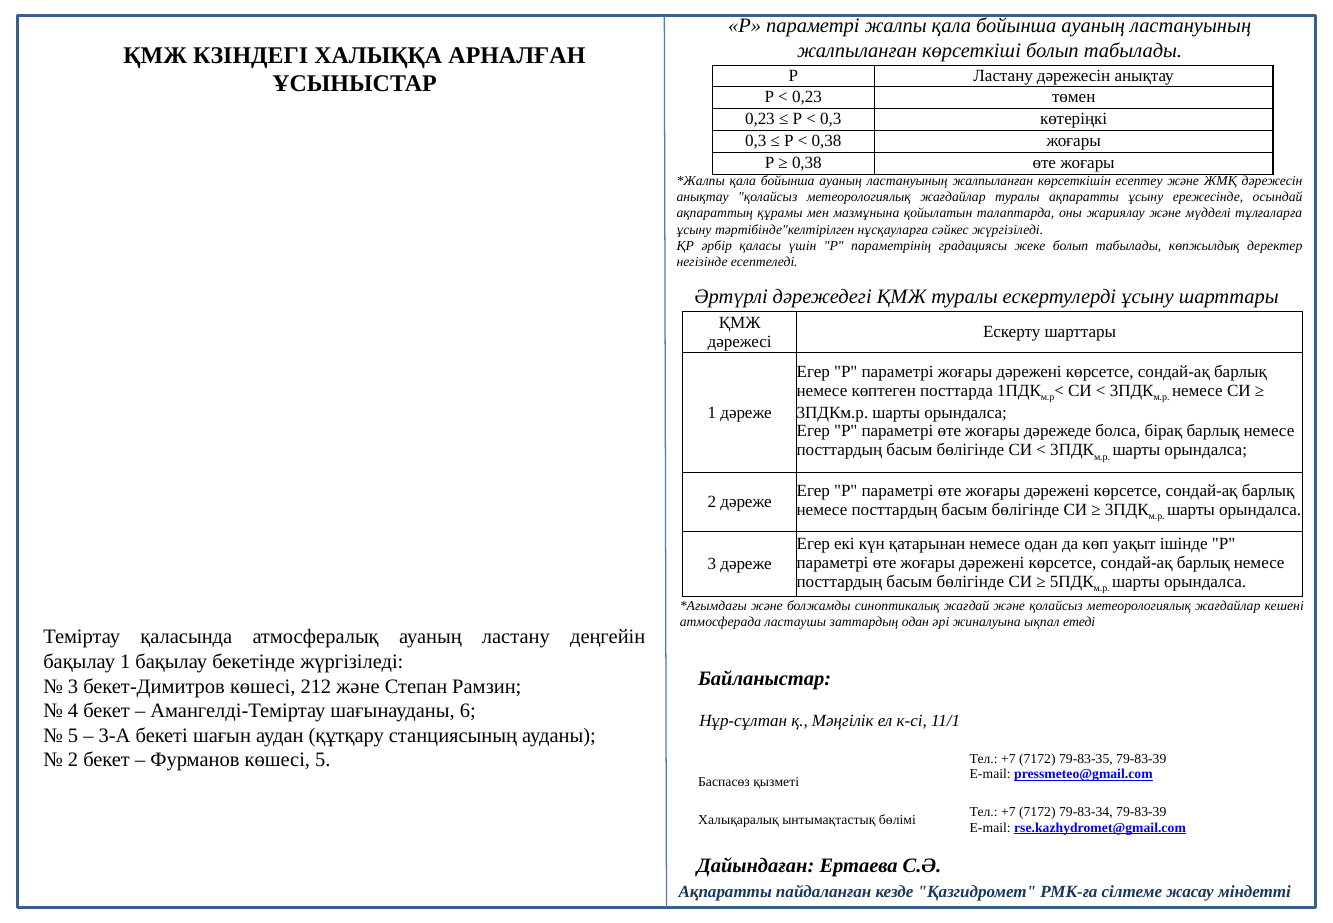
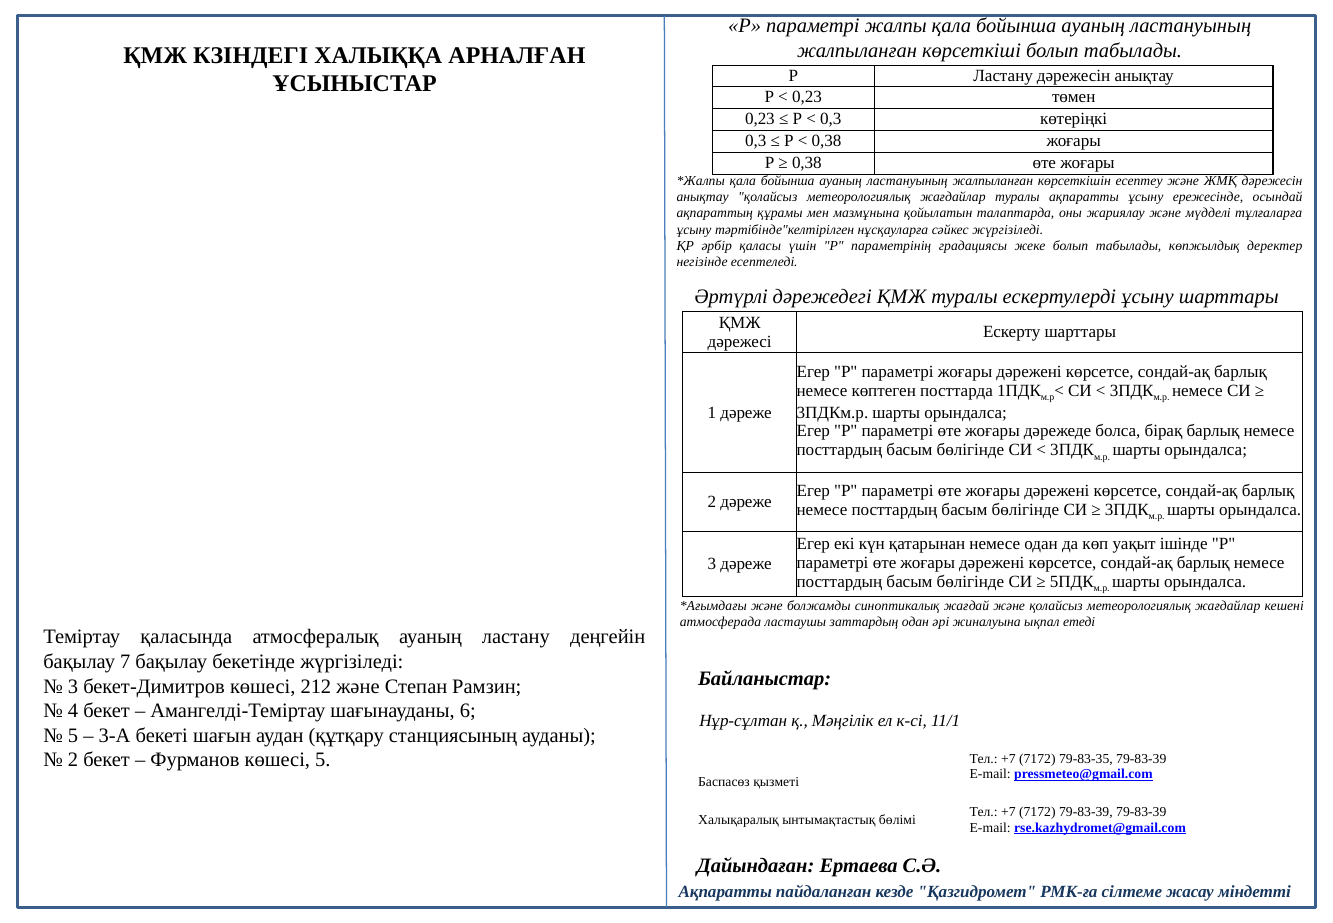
бақылау 1: 1 -> 7 (125, 662)
7172 79-83-34: 79-83-34 -> 79-83-39 (1086, 812)
